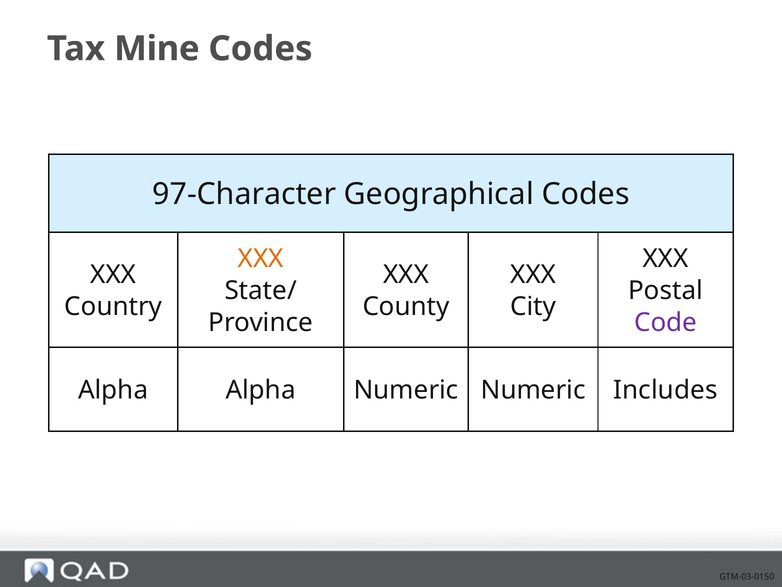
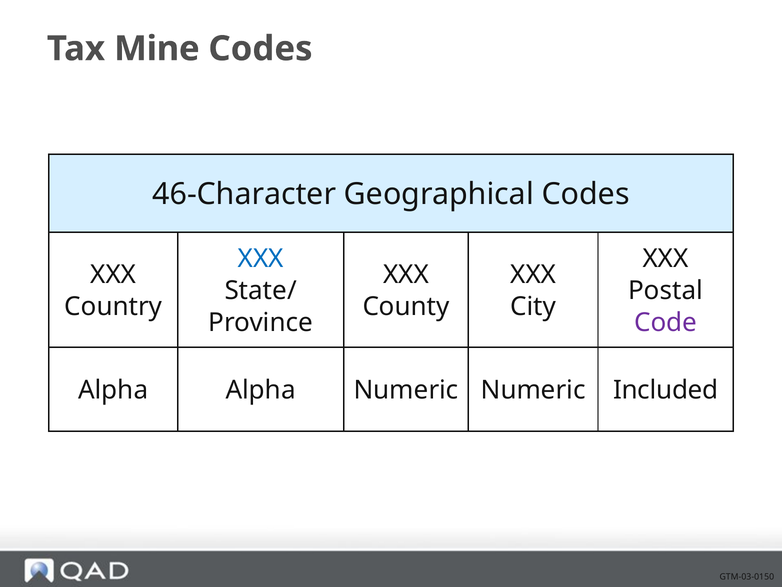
97-Character: 97-Character -> 46-Character (244, 194)
XXX colour: orange -> blue (261, 259)
Includes: Includes -> Included (666, 390)
